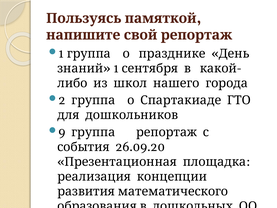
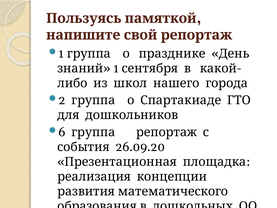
9: 9 -> 6 (62, 132)
